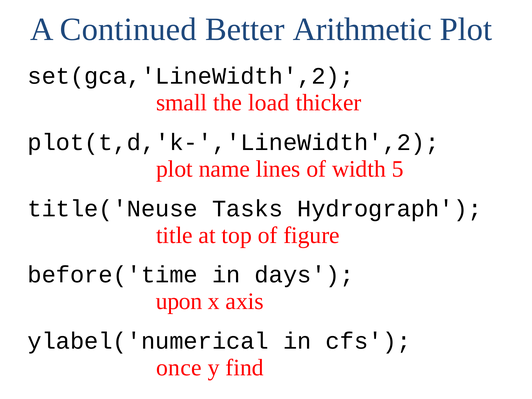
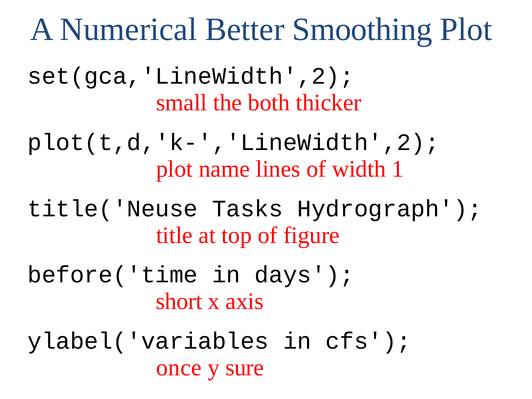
Continued: Continued -> Numerical (128, 29)
Arithmetic: Arithmetic -> Smoothing (362, 29)
load: load -> both (269, 103)
5: 5 -> 1 (398, 169)
upon: upon -> short (179, 301)
ylabel('numerical: ylabel('numerical -> ylabel('variables (148, 341)
find: find -> sure (245, 368)
